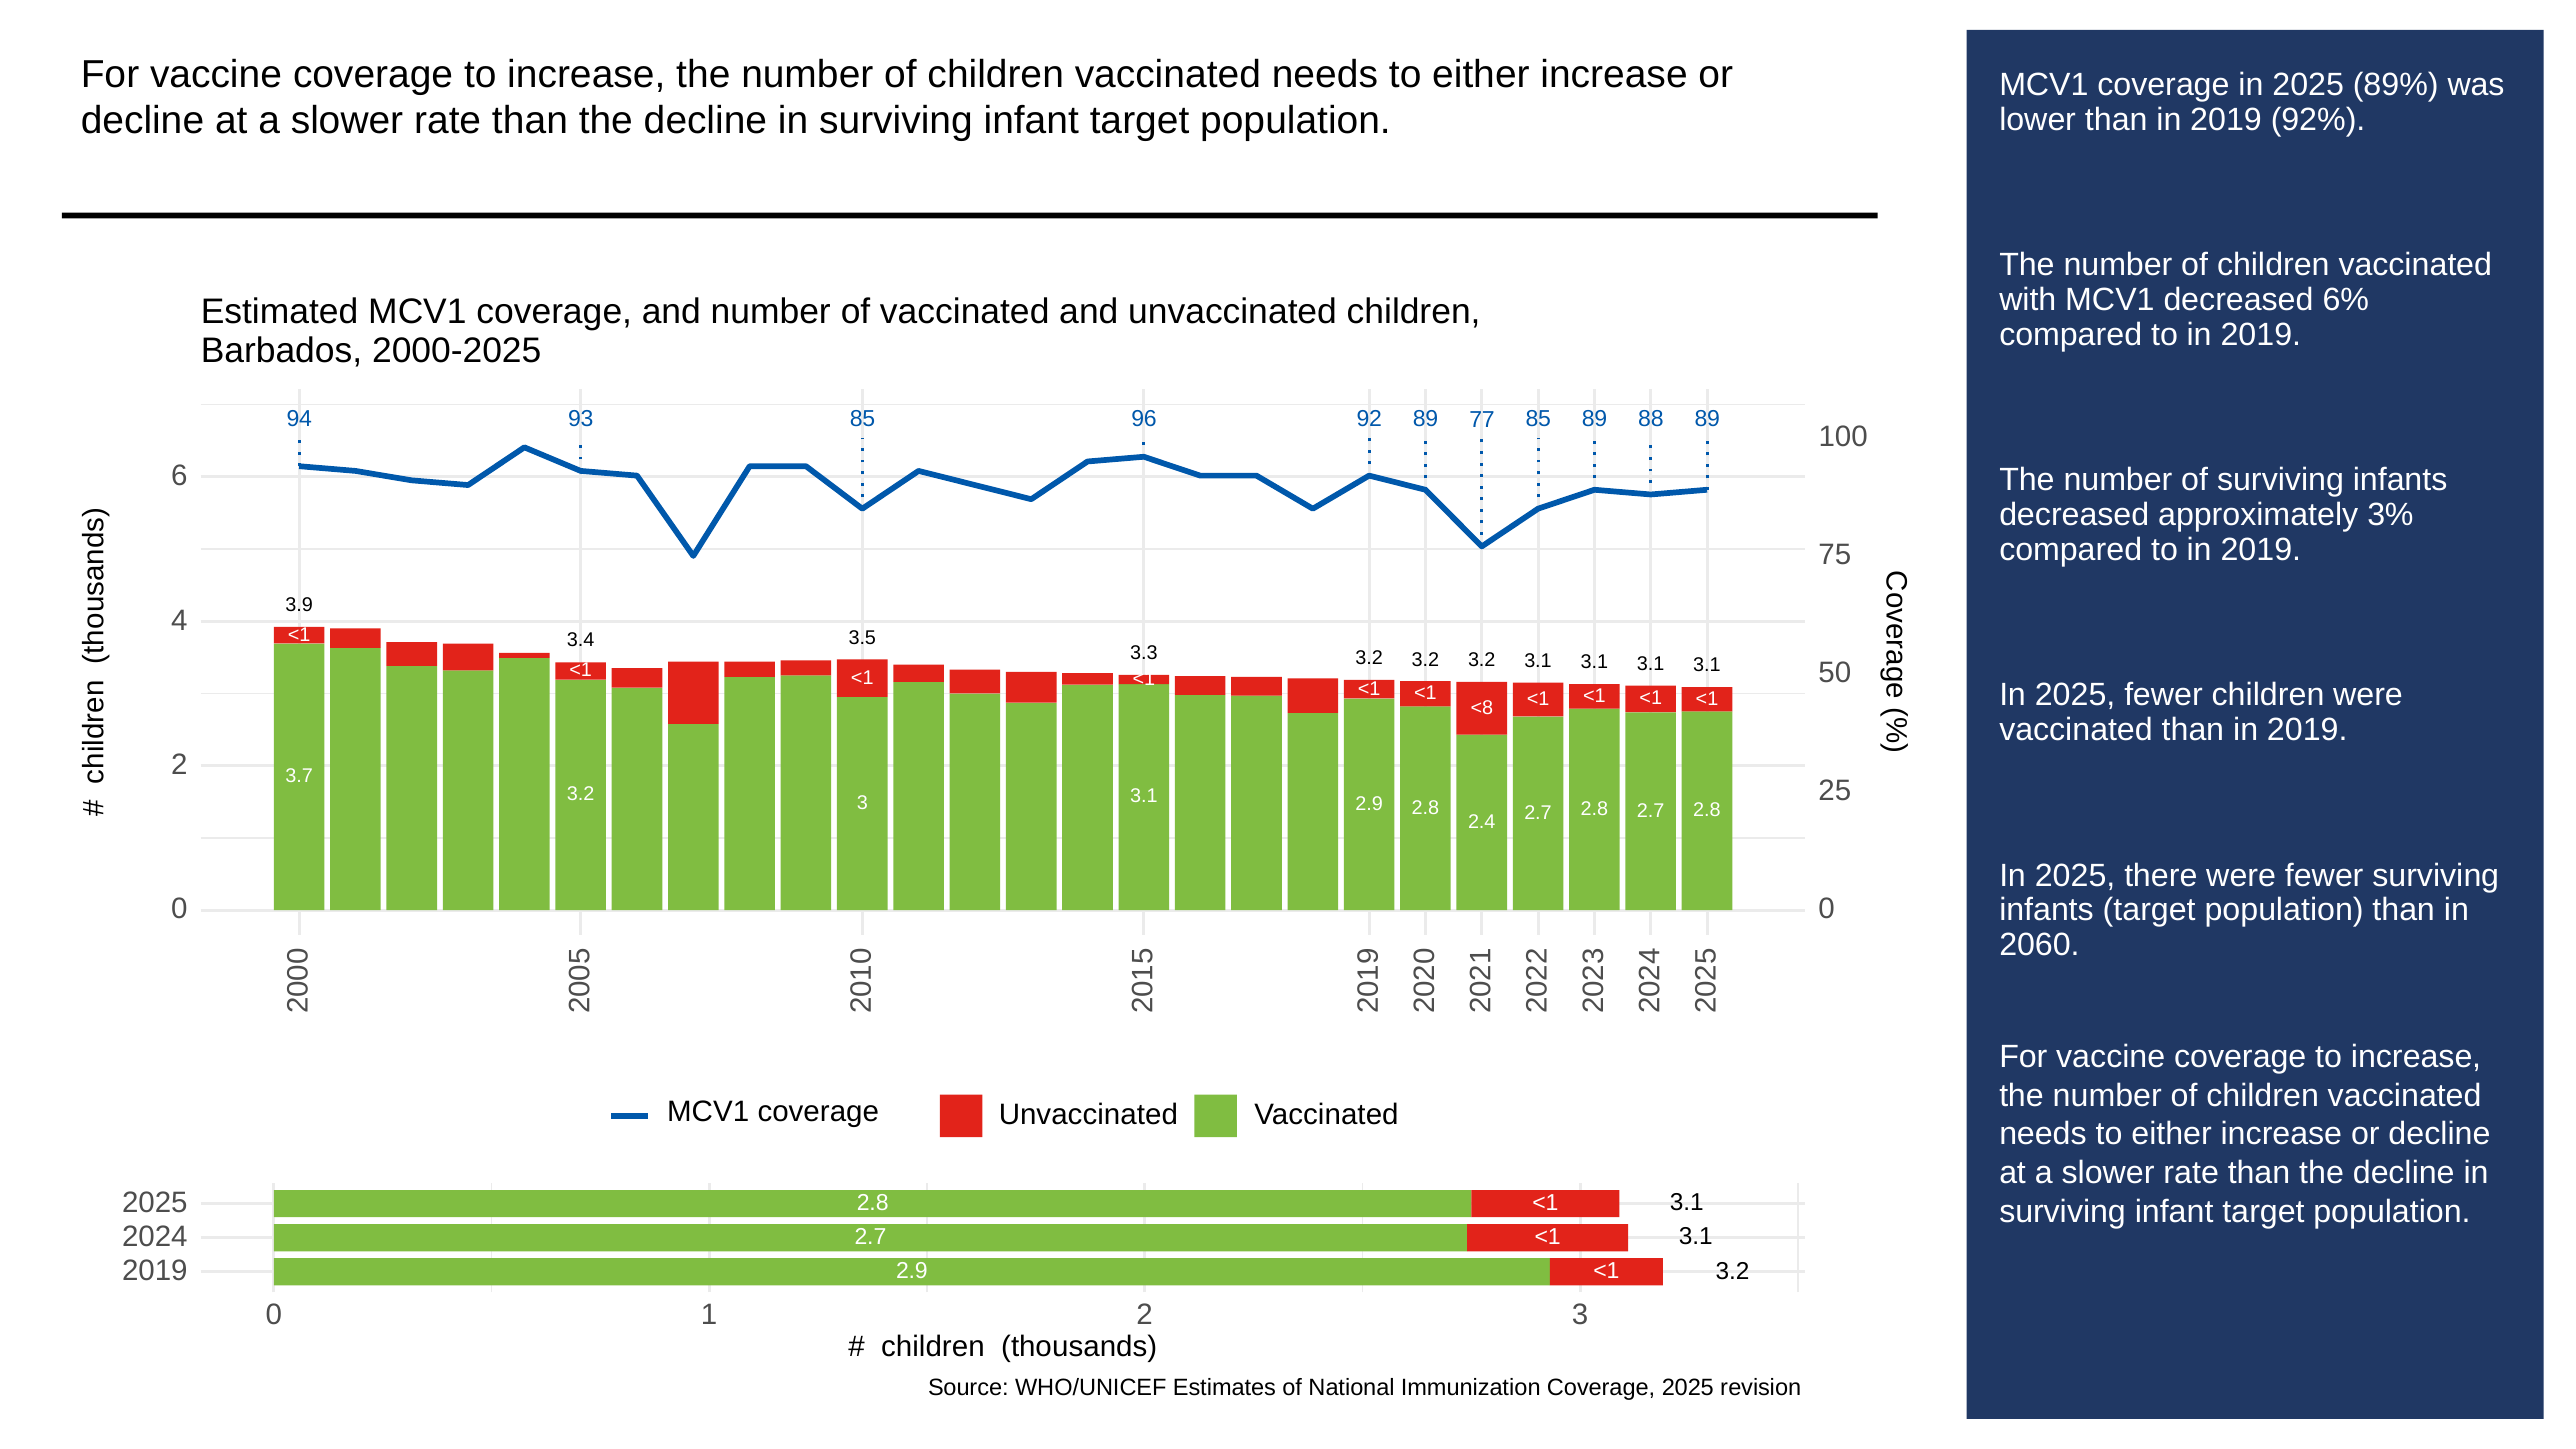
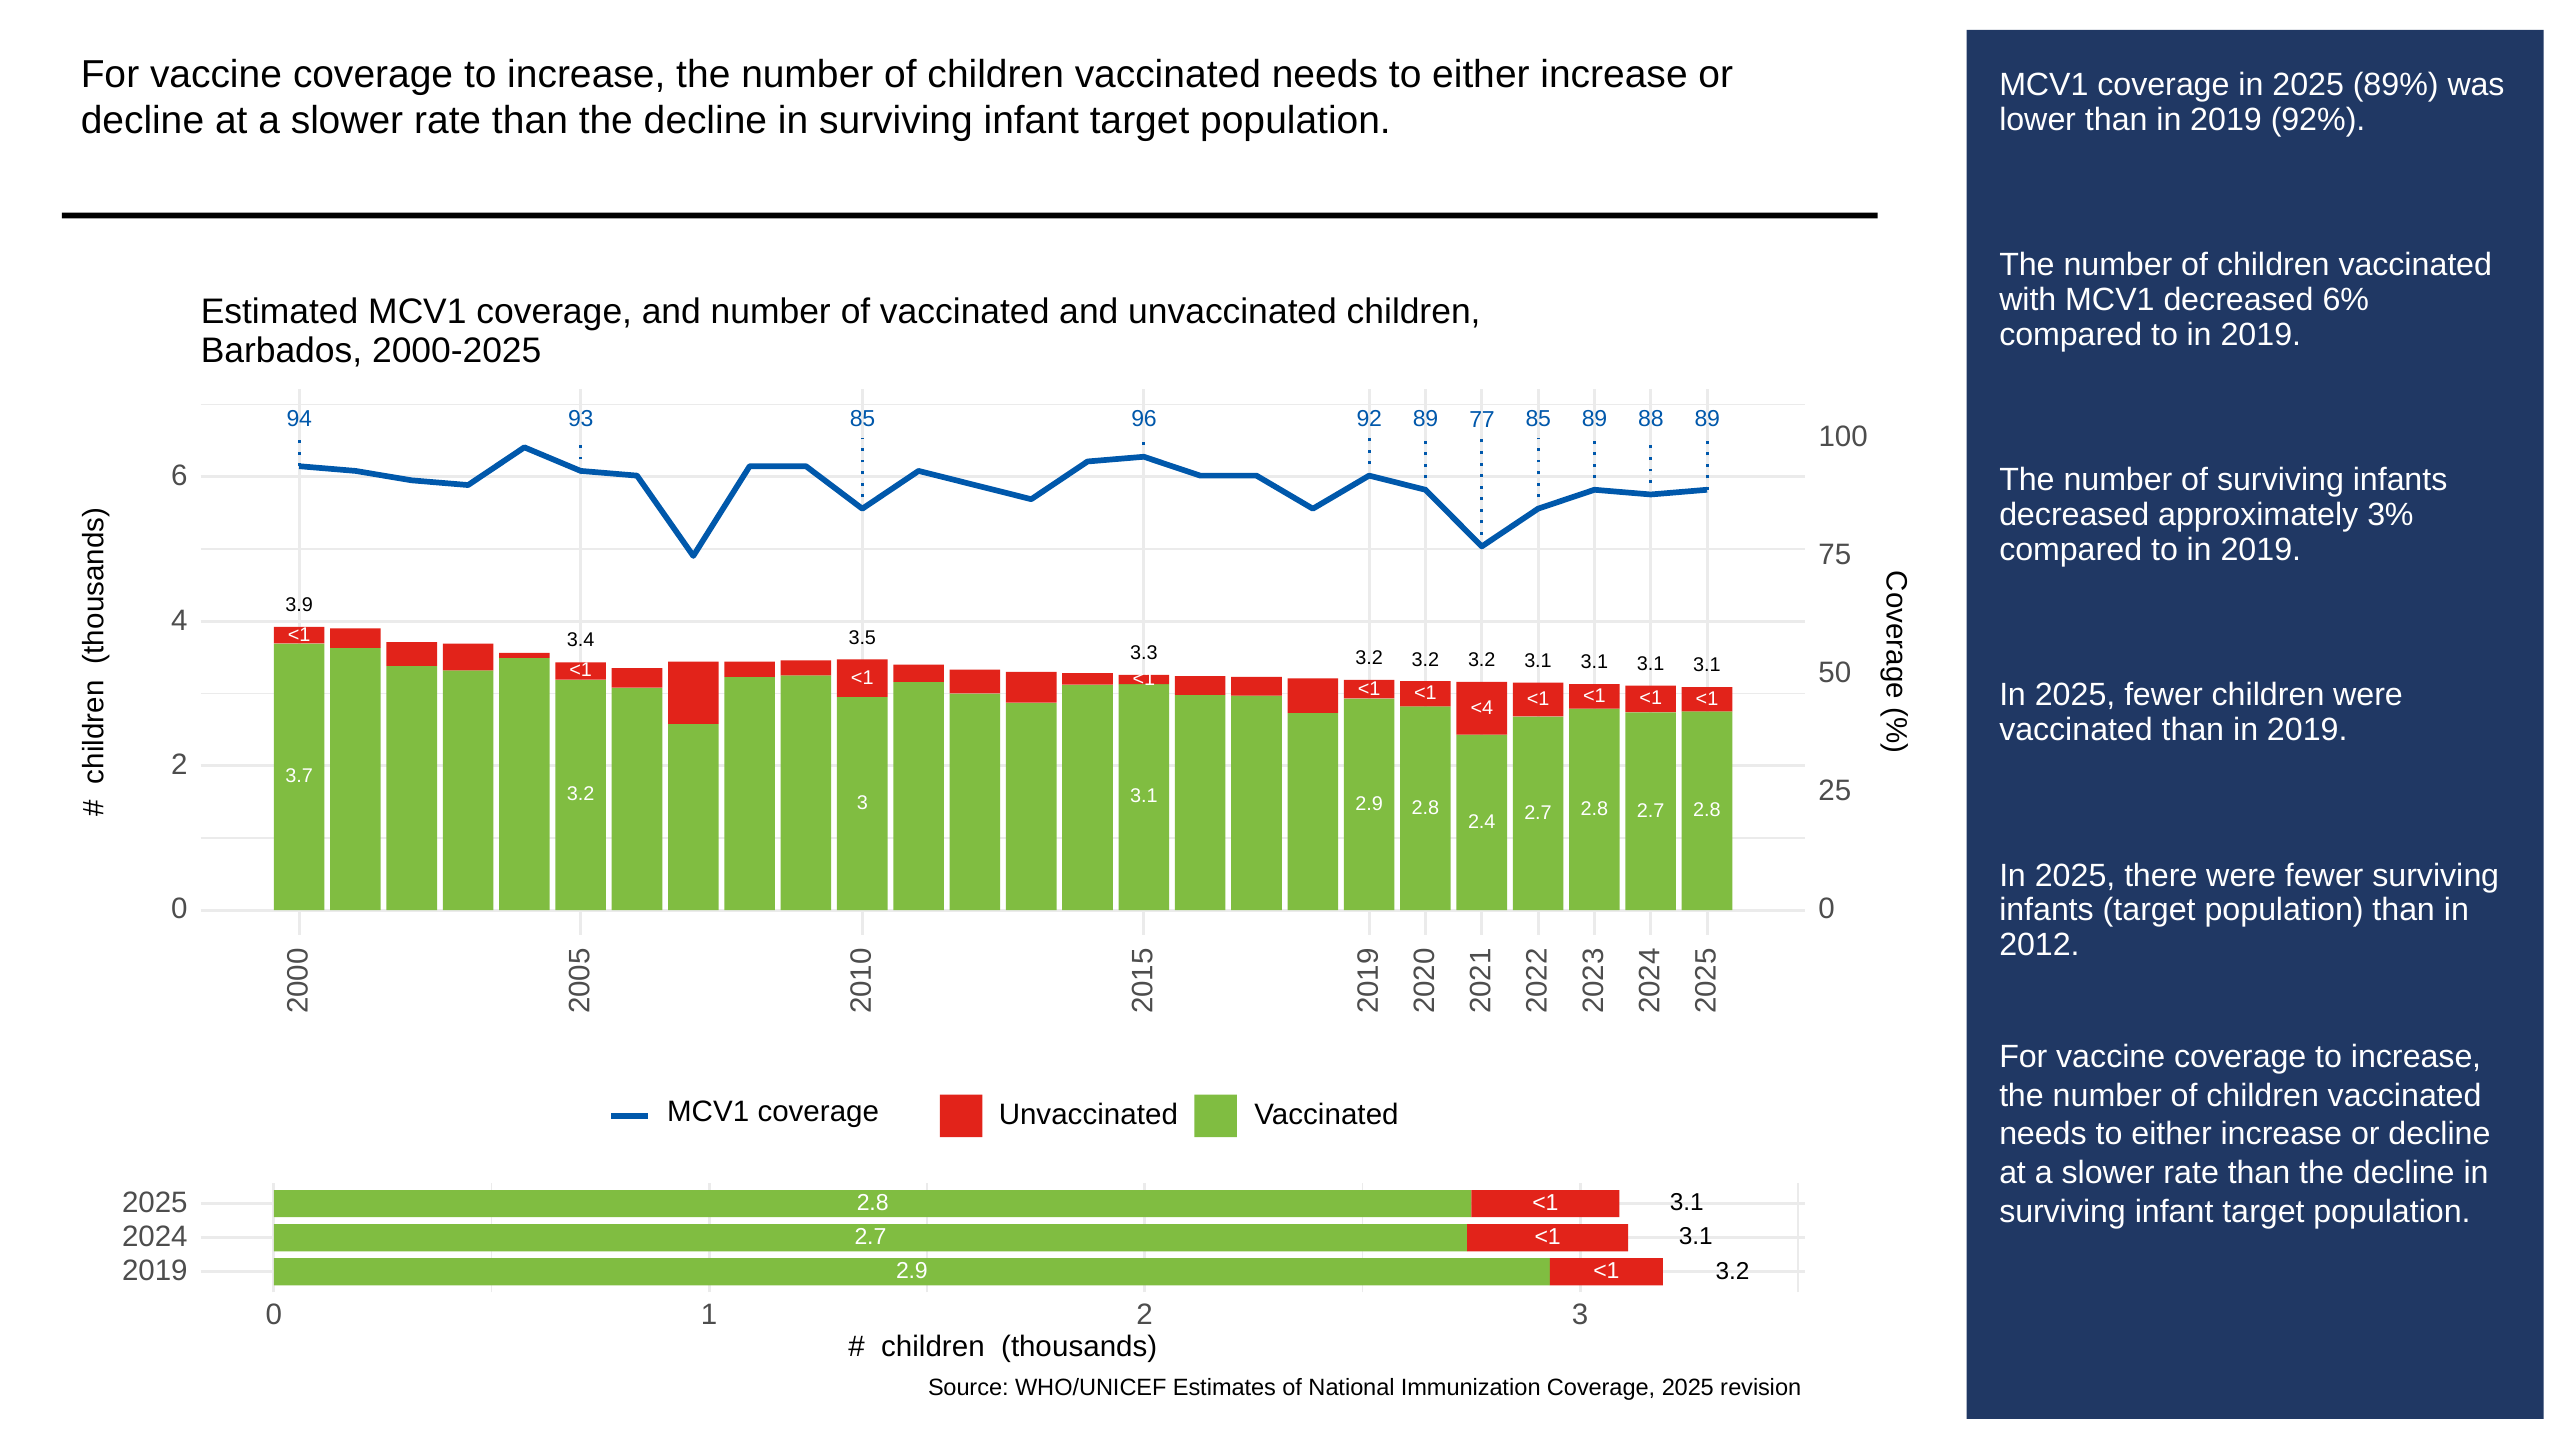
<8: <8 -> <4 (1482, 708)
2060: 2060 -> 2012 (2039, 945)
